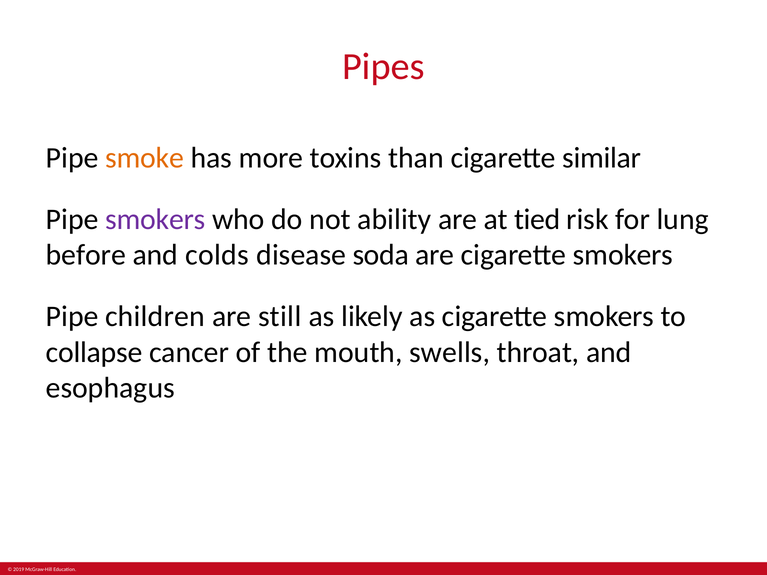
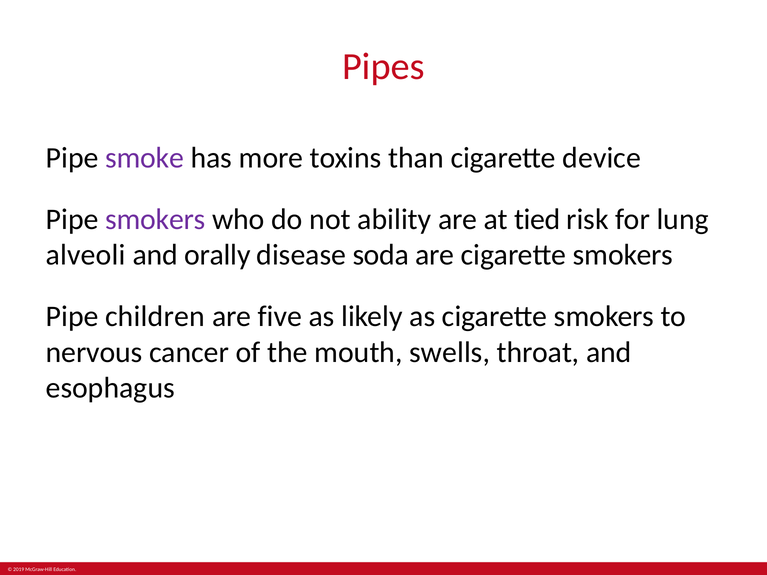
smoke colour: orange -> purple (145, 158)
similar: similar -> device (602, 158)
before: before -> alveoli (86, 255)
colds: colds -> orally (217, 255)
still: still -> five (280, 317)
collapse: collapse -> nervous (94, 352)
